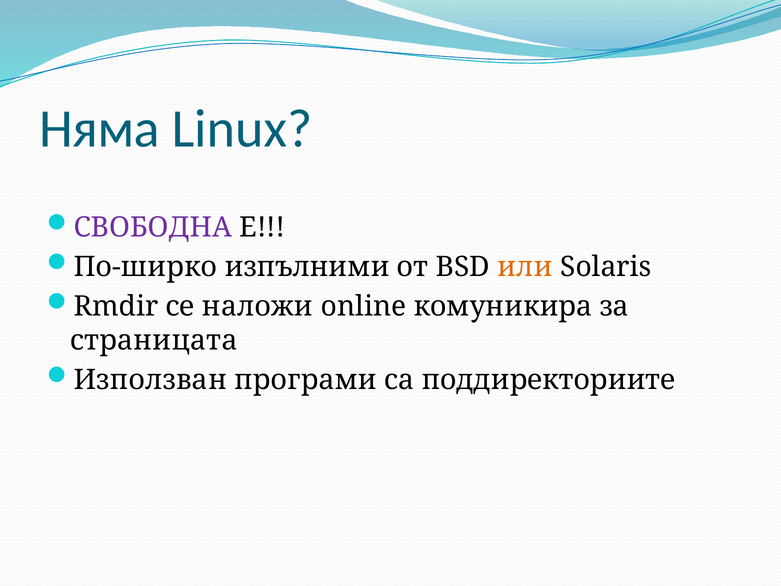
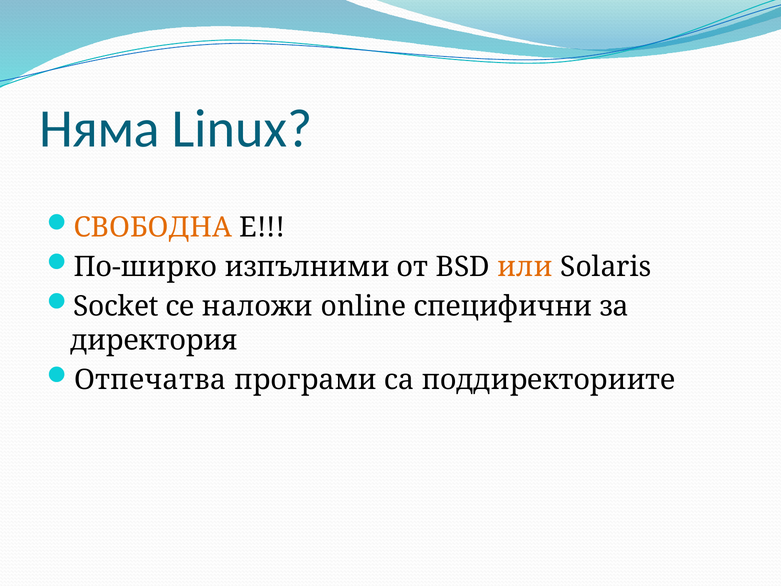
СВОБОДНА colour: purple -> orange (153, 227)
Rmdir: Rmdir -> Socket (116, 306)
комуникира: комуникира -> специфични (503, 306)
страницата: страницата -> директория (154, 340)
Използван: Използван -> Отпечатва (150, 380)
